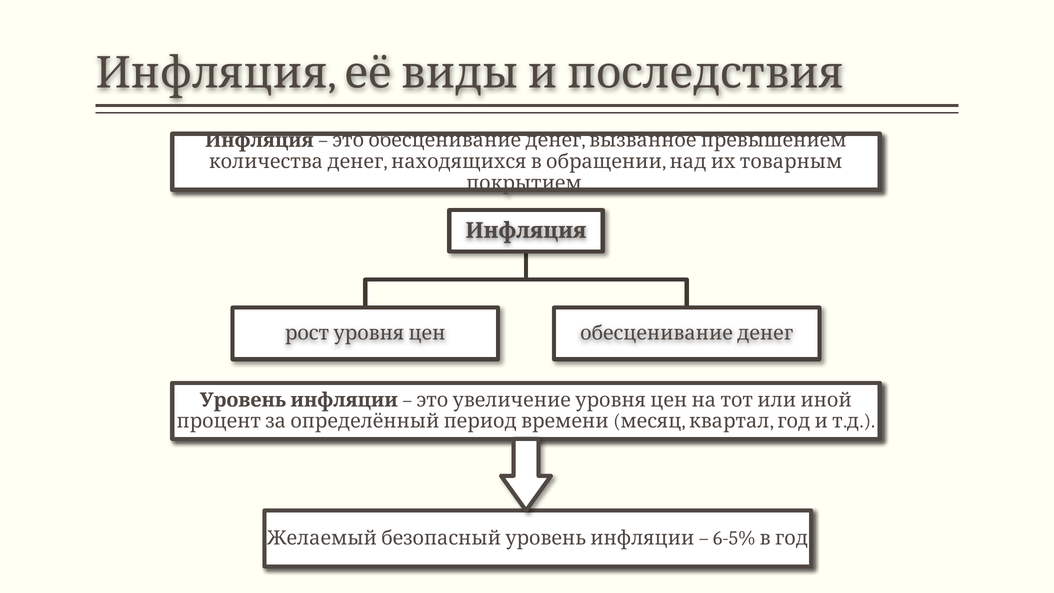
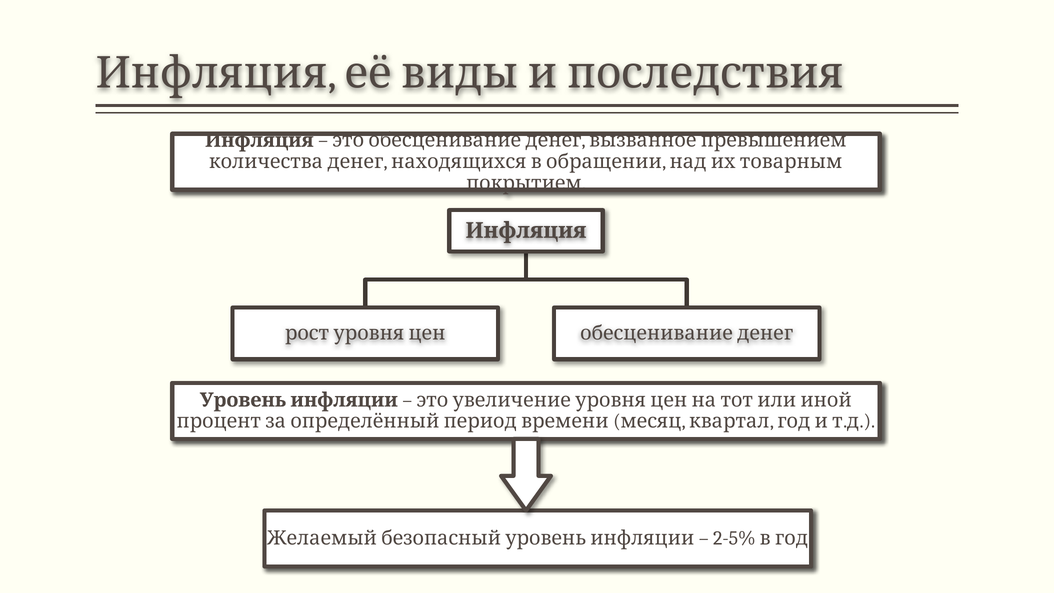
6-5%: 6-5% -> 2-5% (734, 538)
